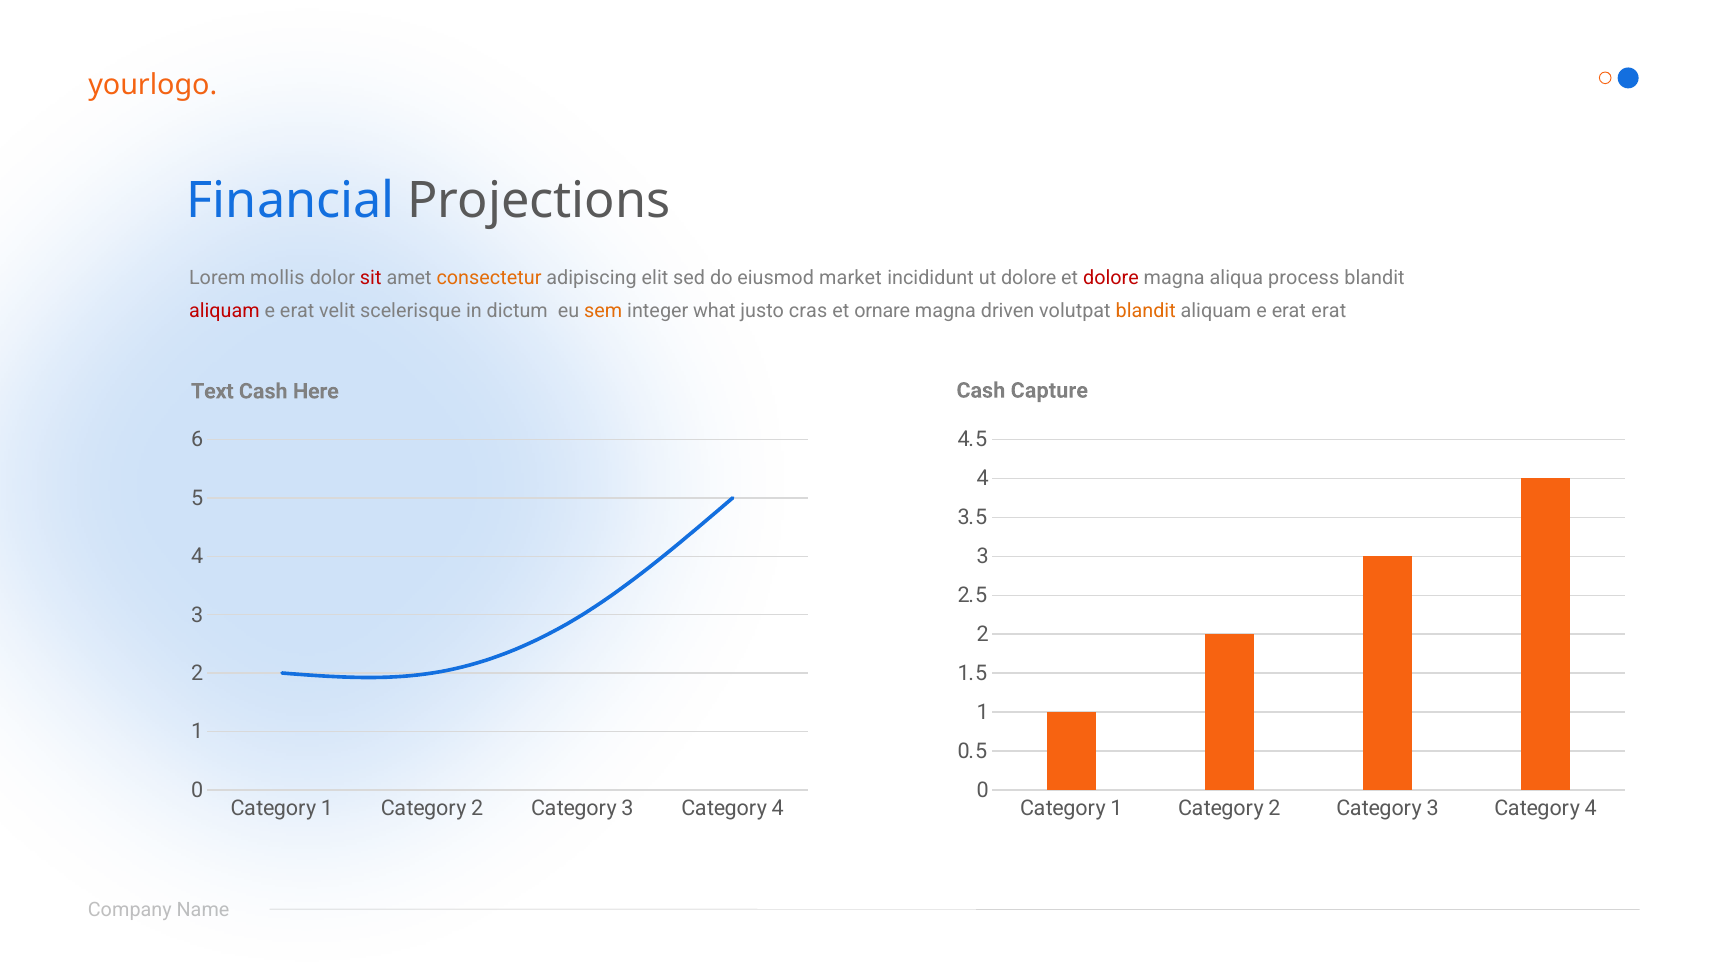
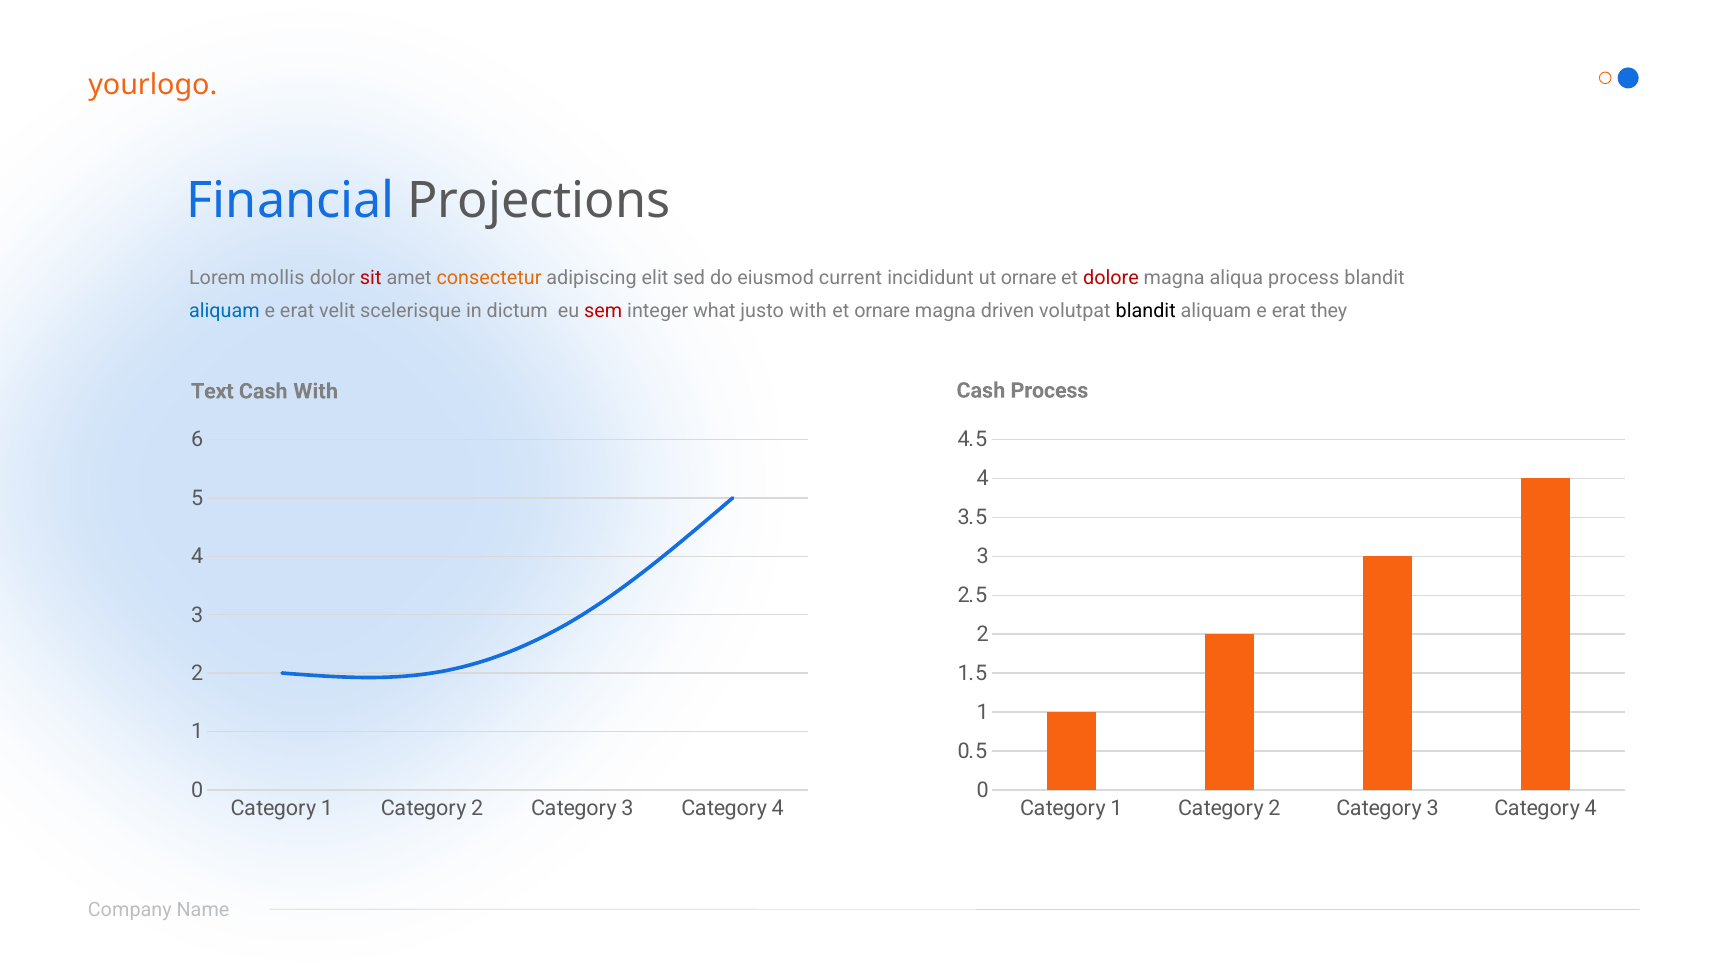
market: market -> current (850, 278)
ut dolore: dolore -> ornare (1029, 278)
aliquam colour: red -> blue (224, 310)
sem colour: orange -> red (603, 310)
justo cras: cras -> with (808, 310)
blandit colour: orange -> black (1146, 310)
erat erat: erat -> they (1329, 310)
Cash Here: Here -> With (316, 391)
Cash Capture: Capture -> Process (1049, 390)
